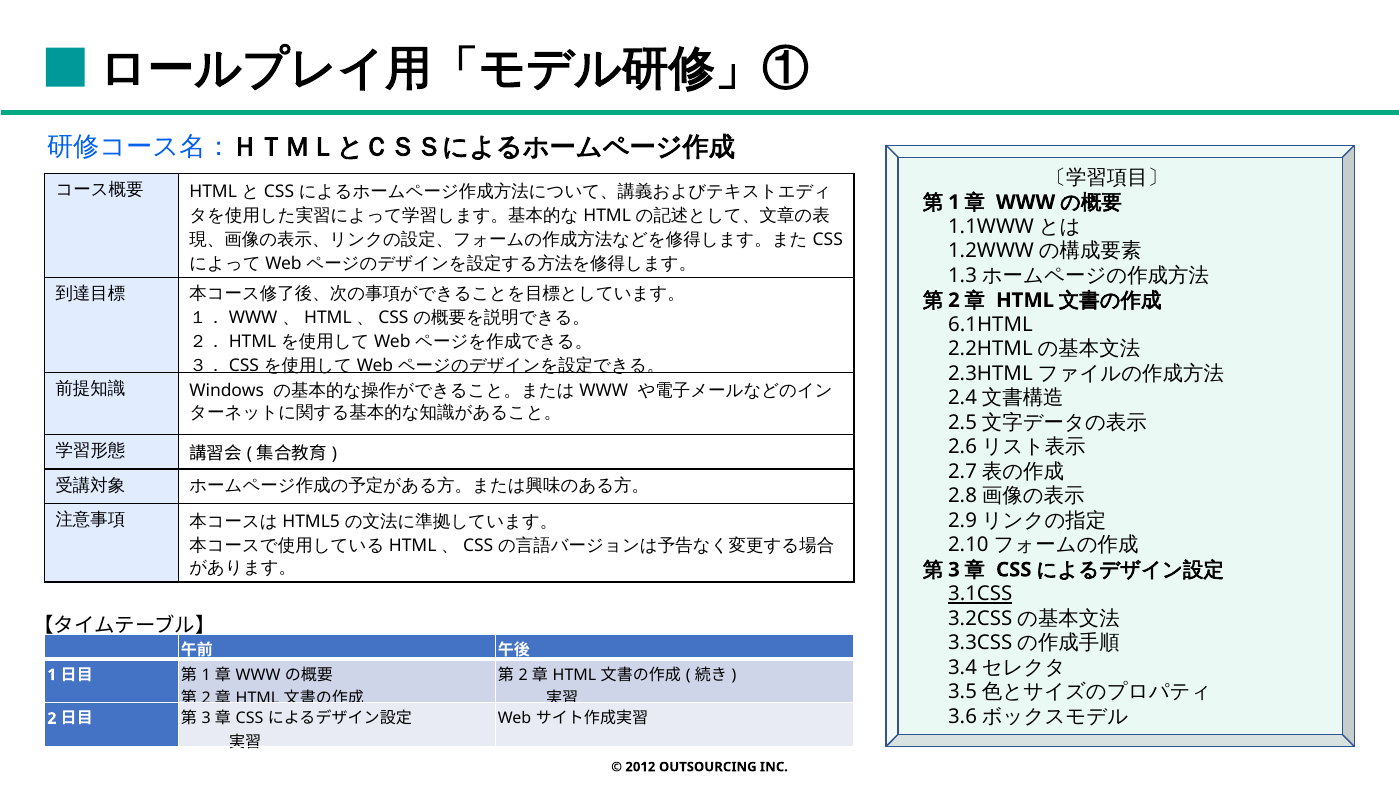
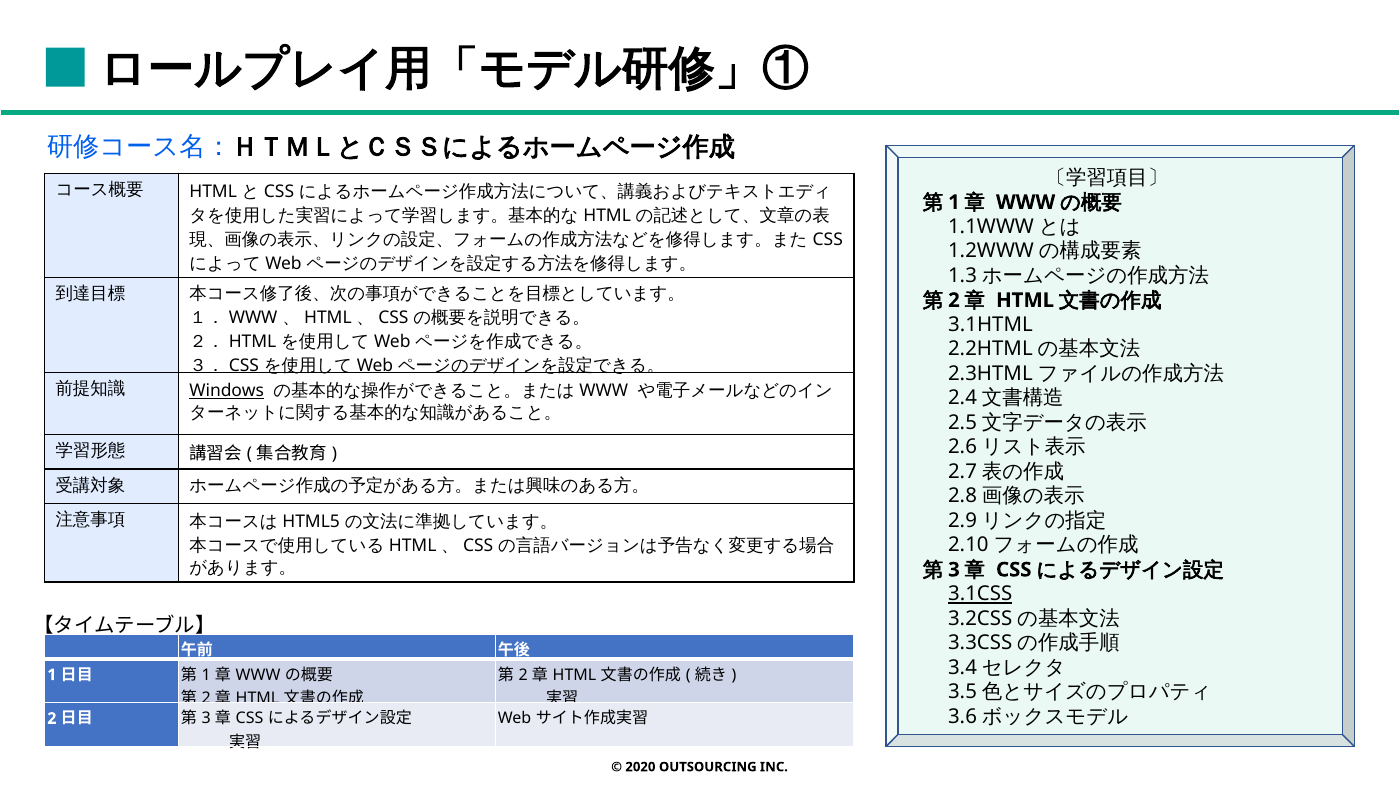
6.1HTML: 6.1HTML -> 3.1HTML (990, 325)
Windows underline: none -> present (227, 391)
2012: 2012 -> 2020 (640, 767)
